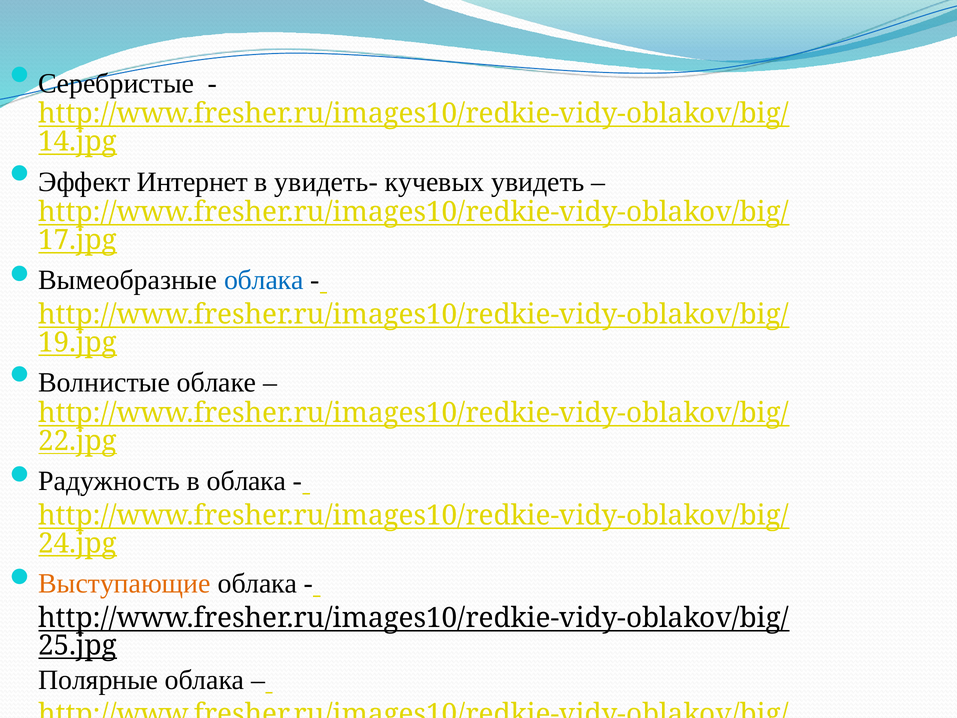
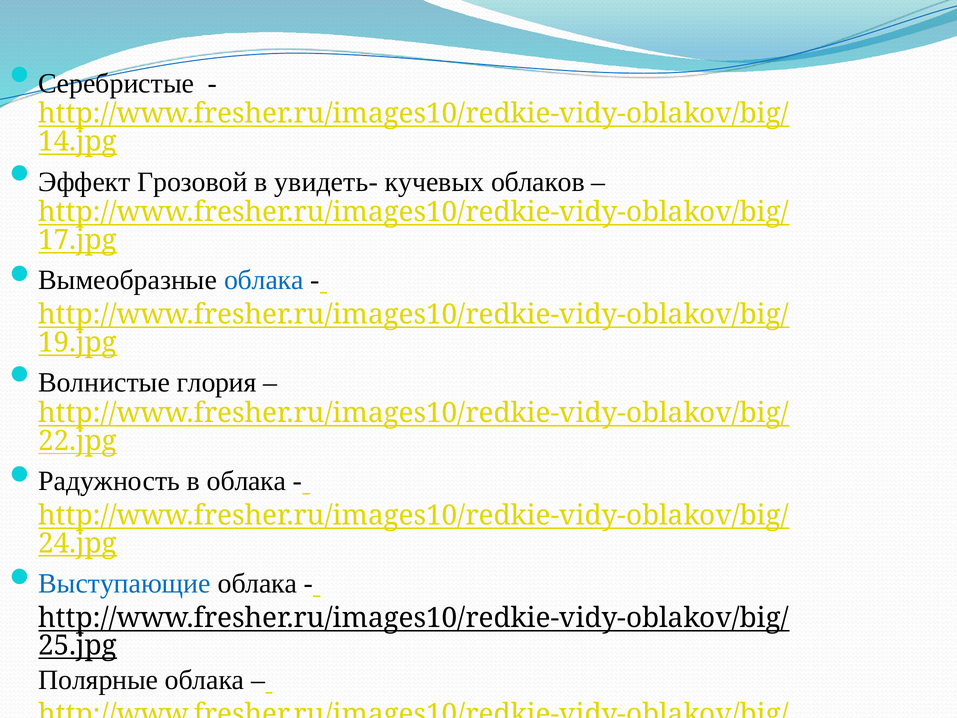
Интернет: Интернет -> Грозовой (192, 182)
увидеть: увидеть -> облаков (538, 182)
облаке: облаке -> глория (217, 383)
Выступающие colour: orange -> blue (124, 583)
